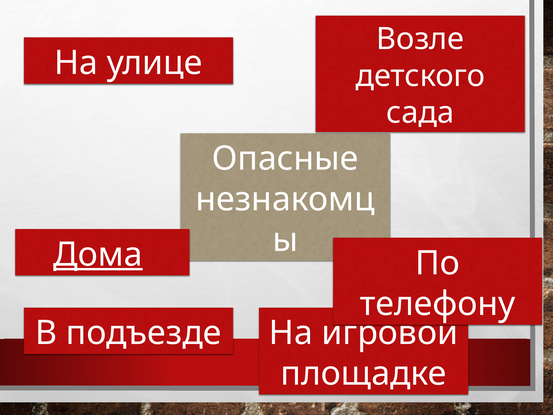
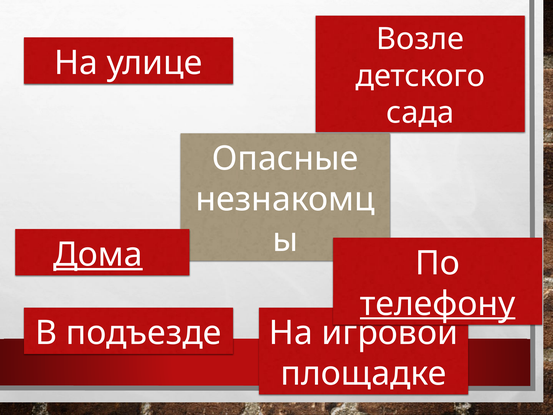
телефону underline: none -> present (438, 304)
